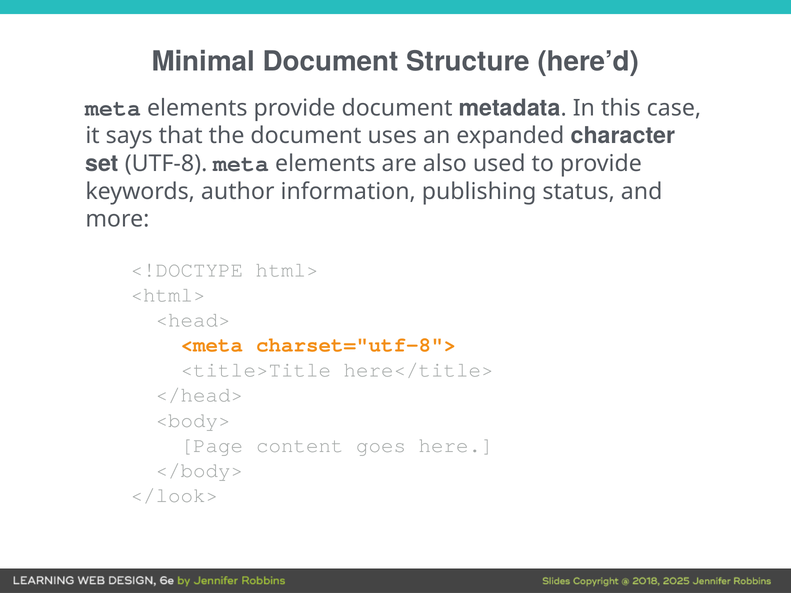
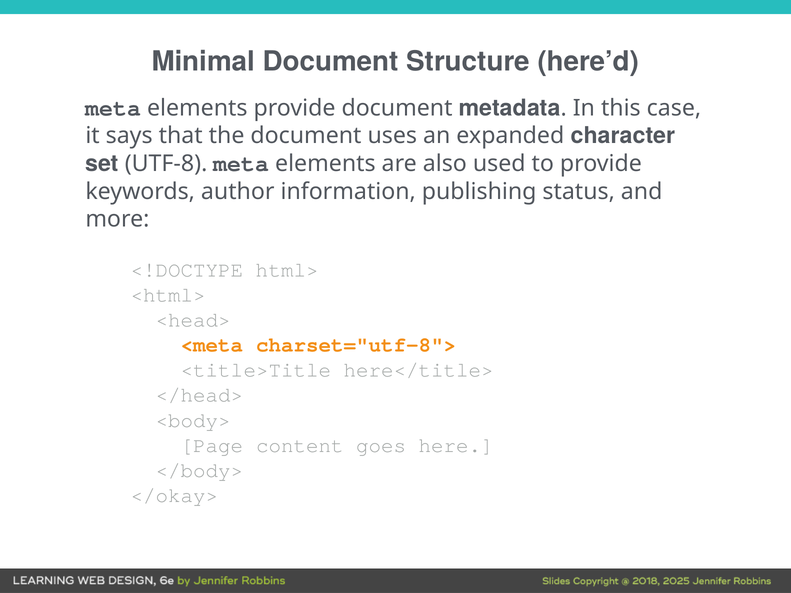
</look>: </look> -> </okay> (175, 495)
